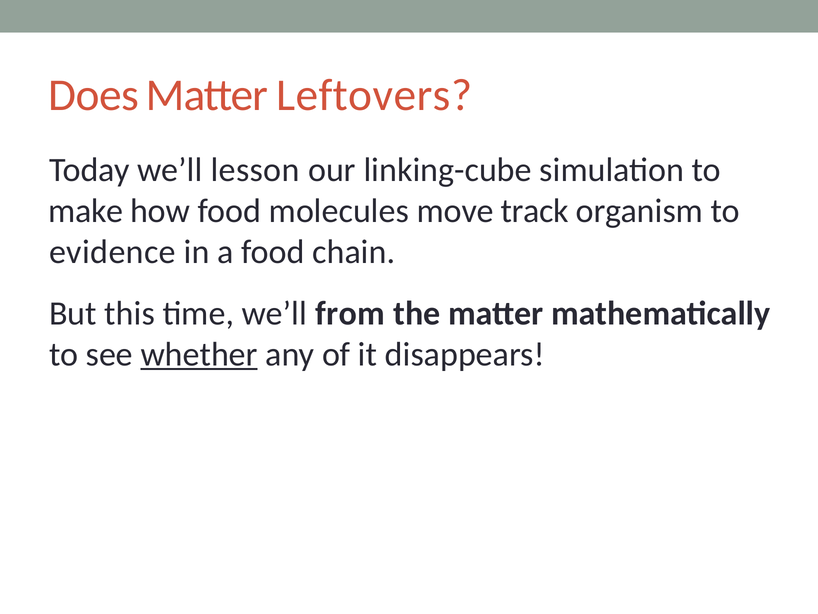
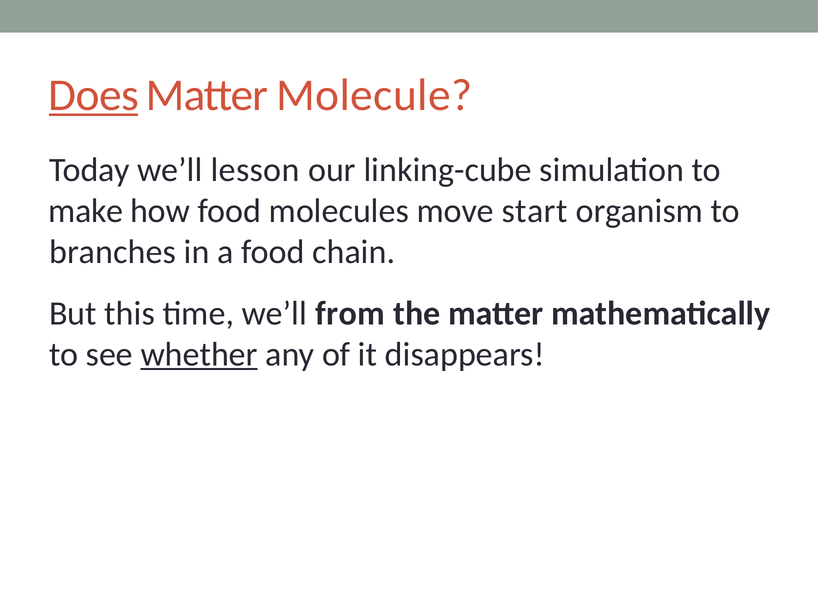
Does underline: none -> present (94, 95)
Leftovers: Leftovers -> Molecule (374, 95)
track: track -> start (535, 211)
evidence: evidence -> branches (113, 252)
